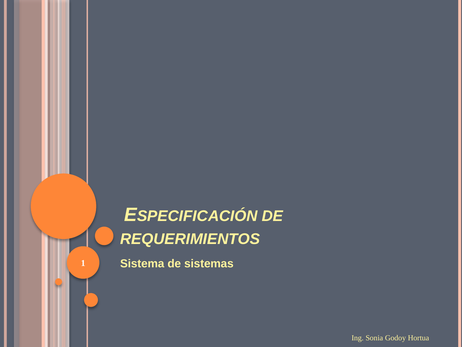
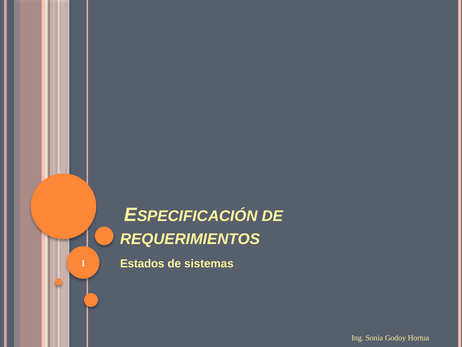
Sistema: Sistema -> Estados (142, 263)
